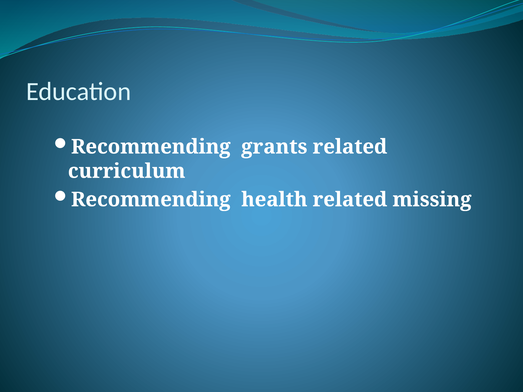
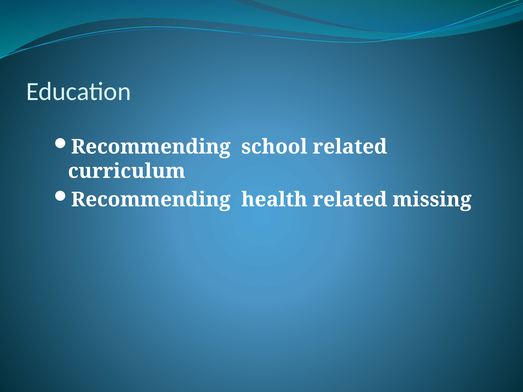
grants: grants -> school (274, 147)
